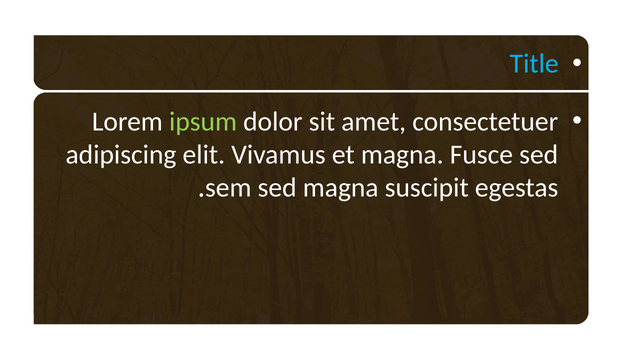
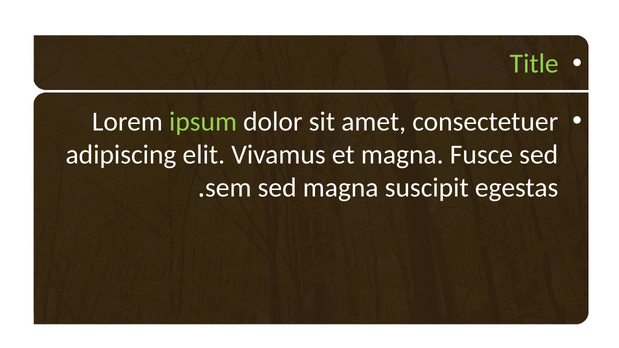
Title colour: light blue -> light green (534, 64)
